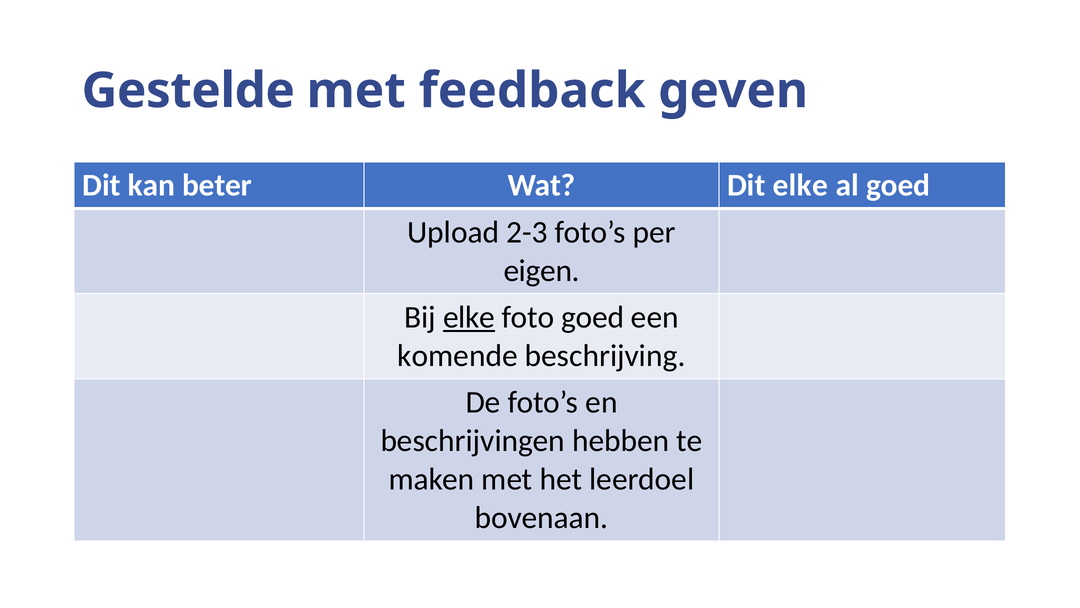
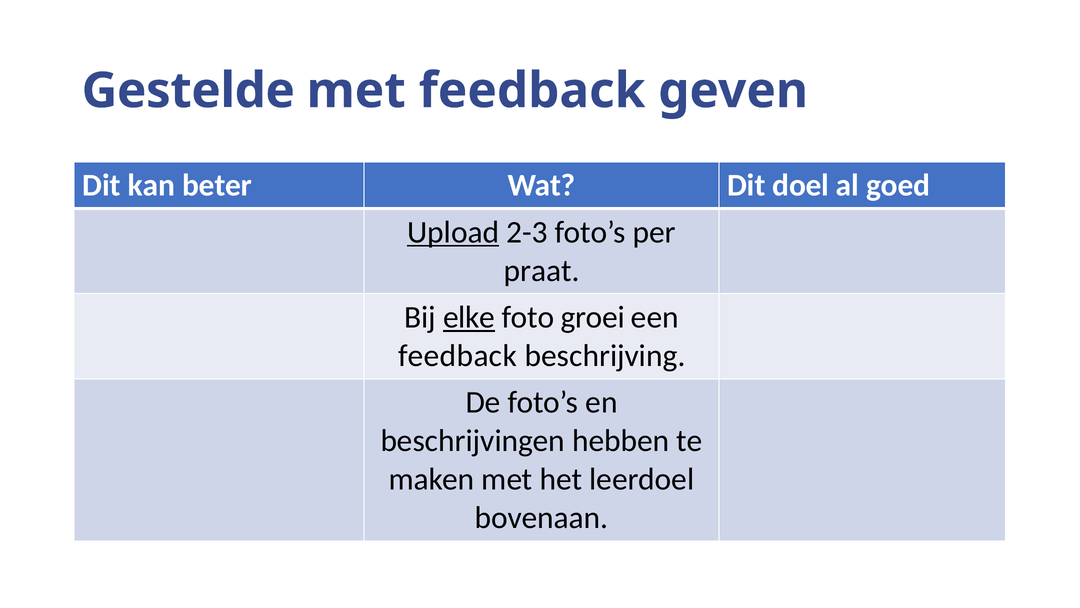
Dit elke: elke -> doel (801, 185)
Upload underline: none -> present (453, 232)
eigen: eigen -> praat (542, 270)
foto goed: goed -> groei (593, 317)
komende: komende -> feedback (457, 356)
